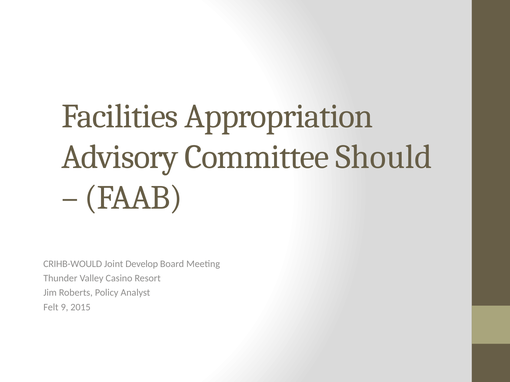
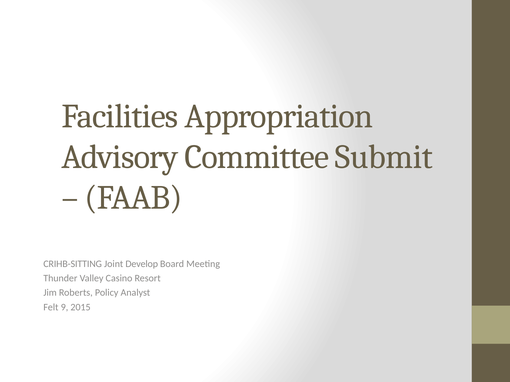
Should: Should -> Submit (384, 157)
CRIHB-WOULD: CRIHB-WOULD -> CRIHB-SITTING (73, 264)
